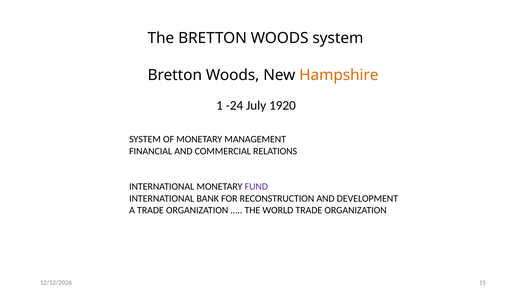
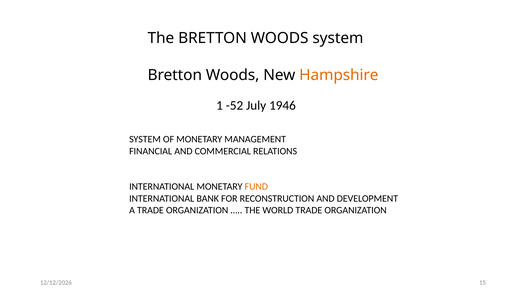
-24: -24 -> -52 (234, 105)
1920: 1920 -> 1946 (282, 105)
FUND colour: purple -> orange (256, 187)
